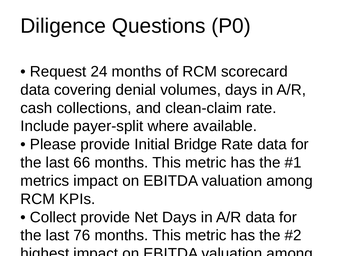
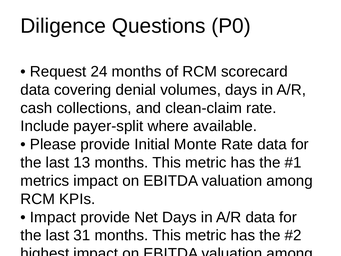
Bridge: Bridge -> Monte (195, 144)
66: 66 -> 13 (82, 162)
Collect: Collect -> Impact (53, 217)
76: 76 -> 31 (82, 235)
